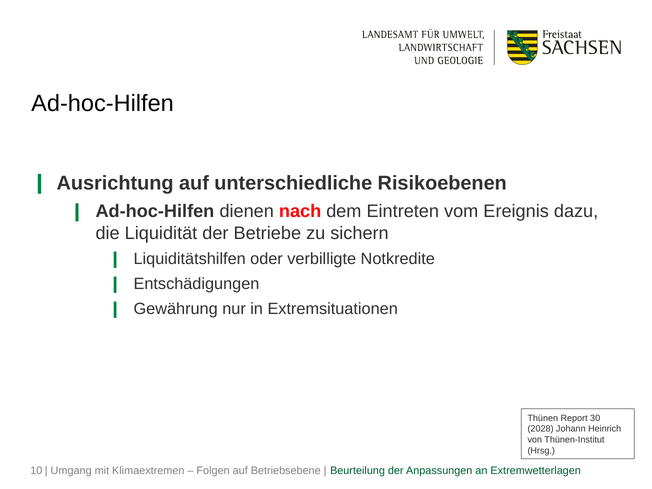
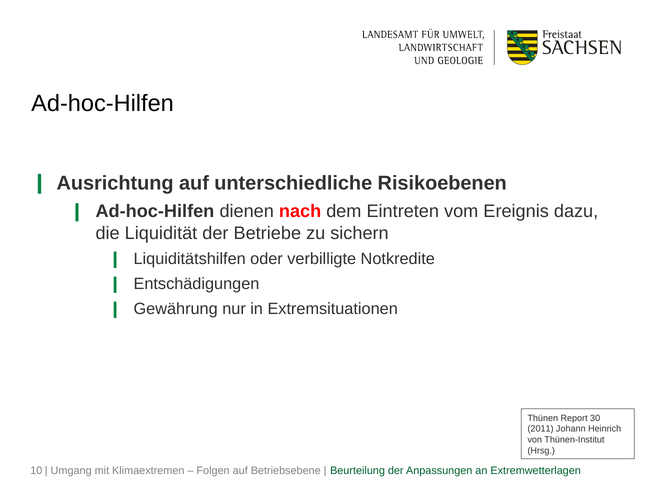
2028: 2028 -> 2011 (541, 429)
